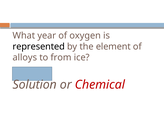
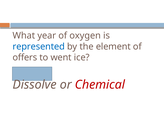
represented colour: black -> blue (39, 47)
alloys: alloys -> offers (25, 57)
from: from -> went (61, 57)
Solution: Solution -> Dissolve (35, 85)
